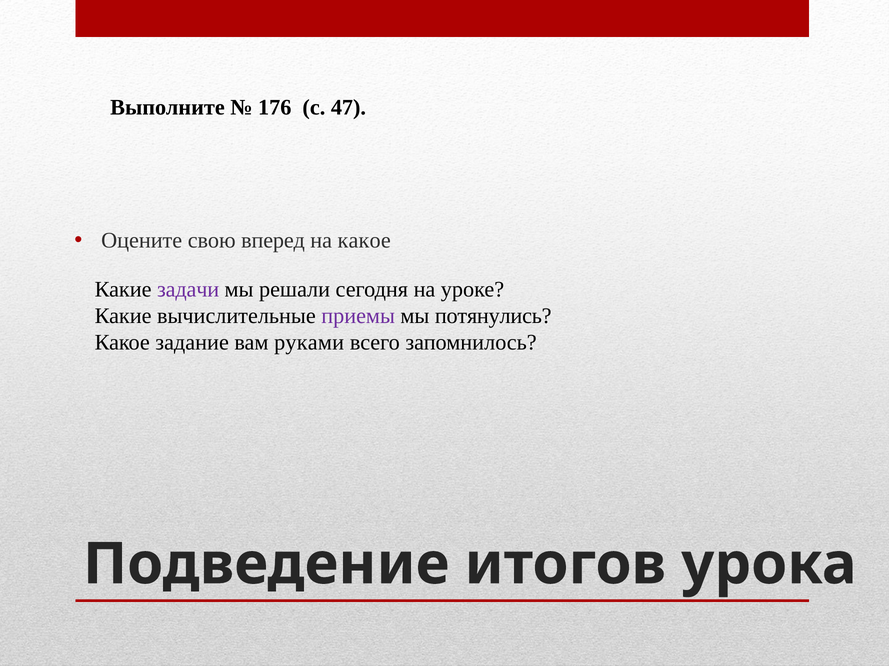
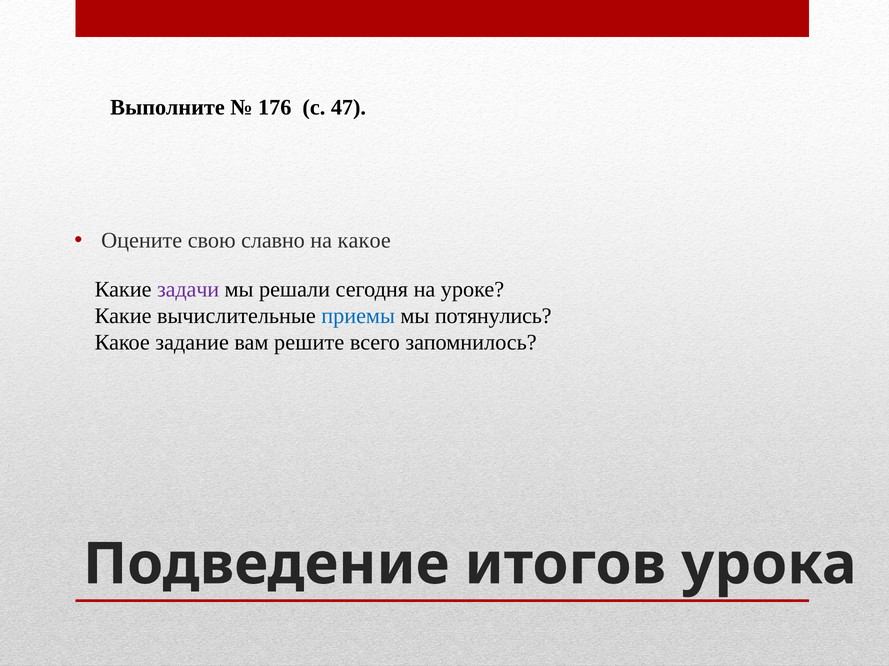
вперед: вперед -> славно (273, 241)
приемы colour: purple -> blue (358, 316)
руками: руками -> решите (309, 343)
